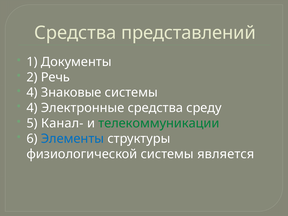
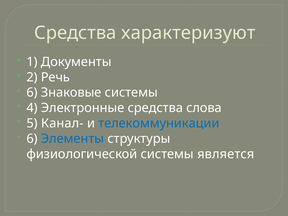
представлений: представлений -> характеризуют (188, 33)
4: 4 -> 6 (32, 93)
среду: среду -> слова (204, 108)
телекоммуникации colour: green -> blue (159, 123)
